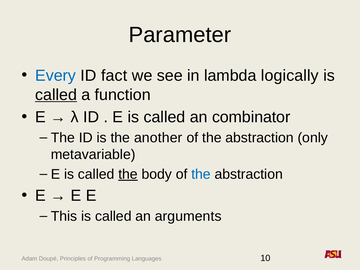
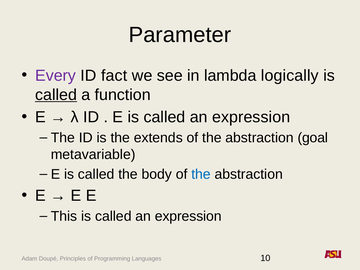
Every colour: blue -> purple (56, 76)
combinator: combinator -> expression (251, 117)
another: another -> extends (158, 138)
only: only -> goal (313, 138)
the underline: present -> none (128, 174)
arguments: arguments -> expression (188, 216)
